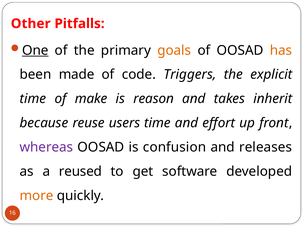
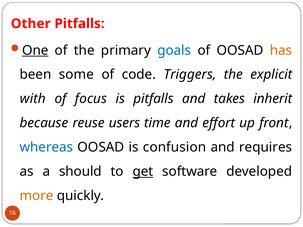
goals colour: orange -> blue (174, 50)
made: made -> some (76, 75)
time: time -> with (33, 99)
make: make -> focus (91, 99)
is reason: reason -> pitfalls (154, 99)
whereas colour: purple -> blue (46, 147)
releases: releases -> requires (266, 147)
reused: reused -> should (80, 172)
get underline: none -> present (143, 172)
